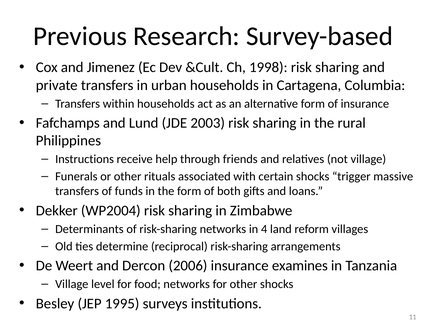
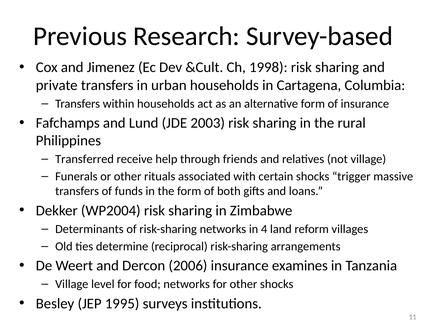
Instructions: Instructions -> Transferred (85, 159)
